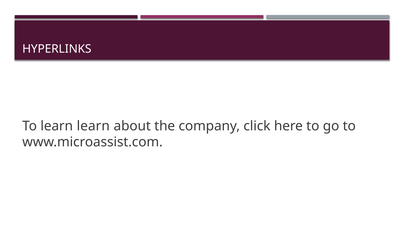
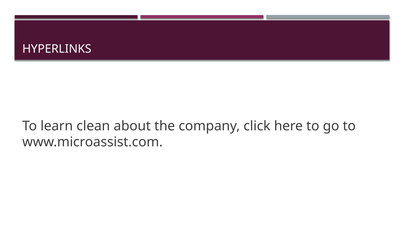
learn learn: learn -> clean (93, 126)
